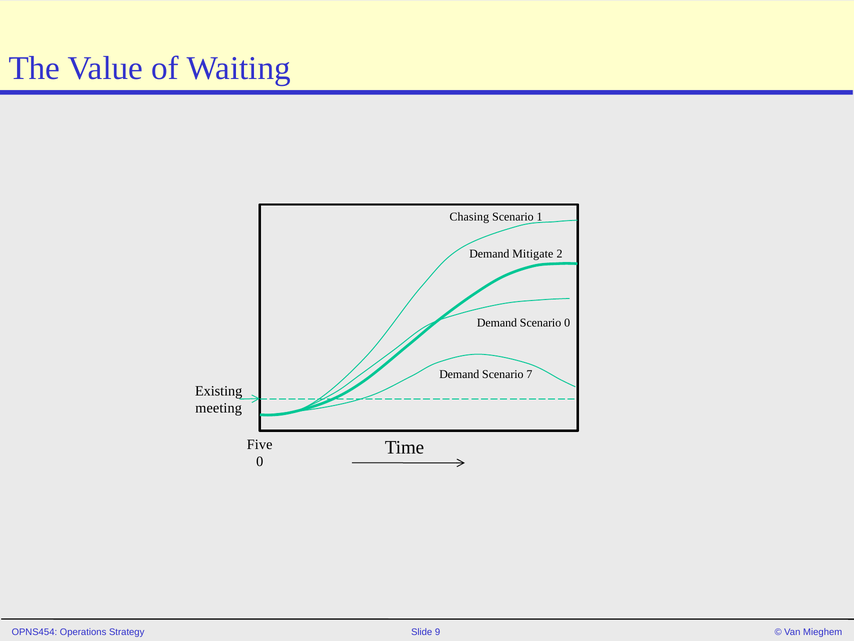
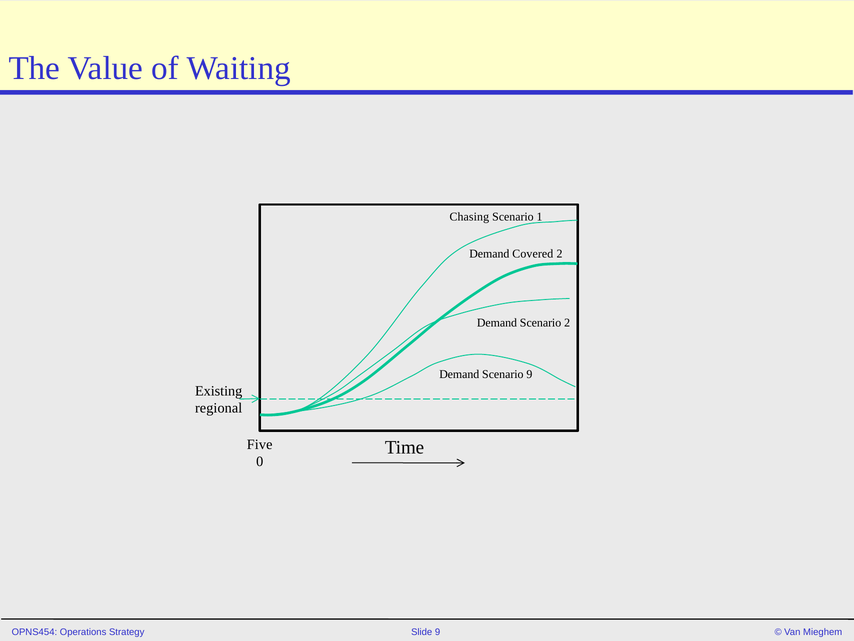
Mitigate: Mitigate -> Covered (533, 254)
Scenario 0: 0 -> 2 (567, 322)
Scenario 7: 7 -> 9 (529, 374)
meeting: meeting -> regional (219, 408)
